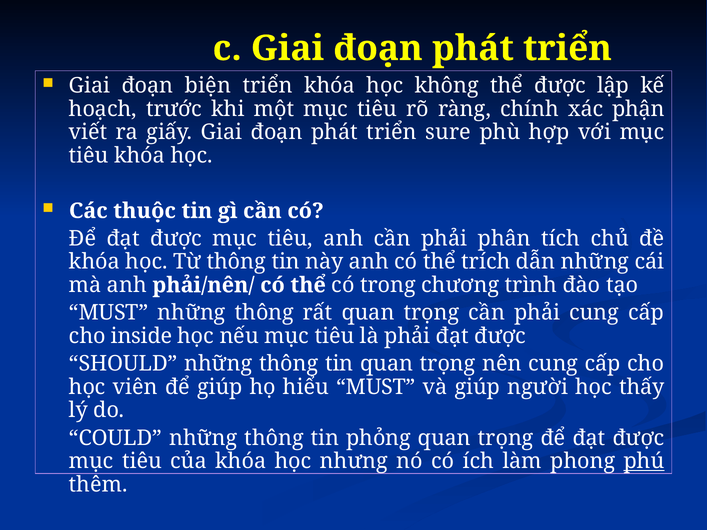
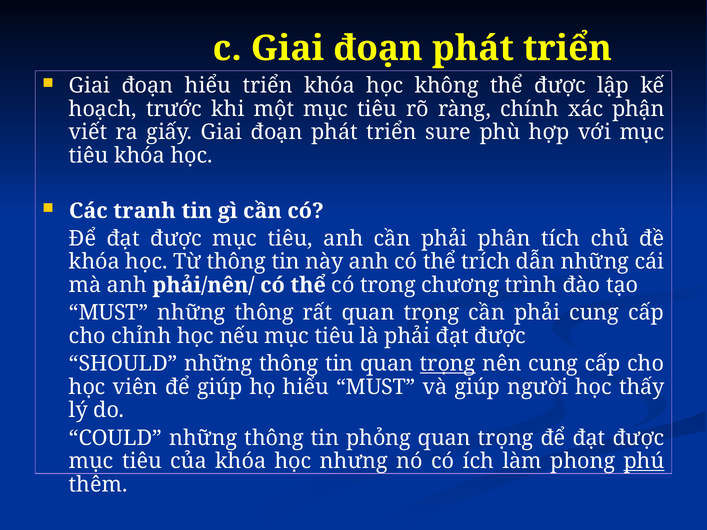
đoạn biện: biện -> hiểu (208, 86)
thuộc: thuộc -> tranh (145, 211)
inside: inside -> chỉnh (141, 336)
trọng underline: none -> present (448, 364)
